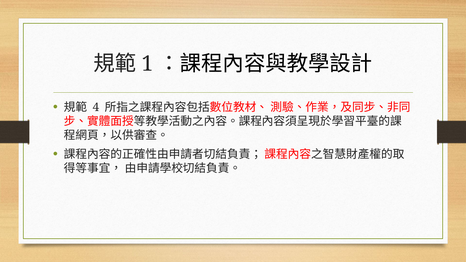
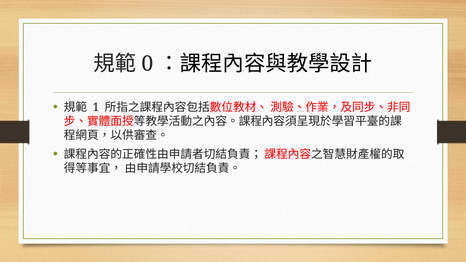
1: 1 -> 0 (147, 64)
4: 4 -> 1 (96, 107)
